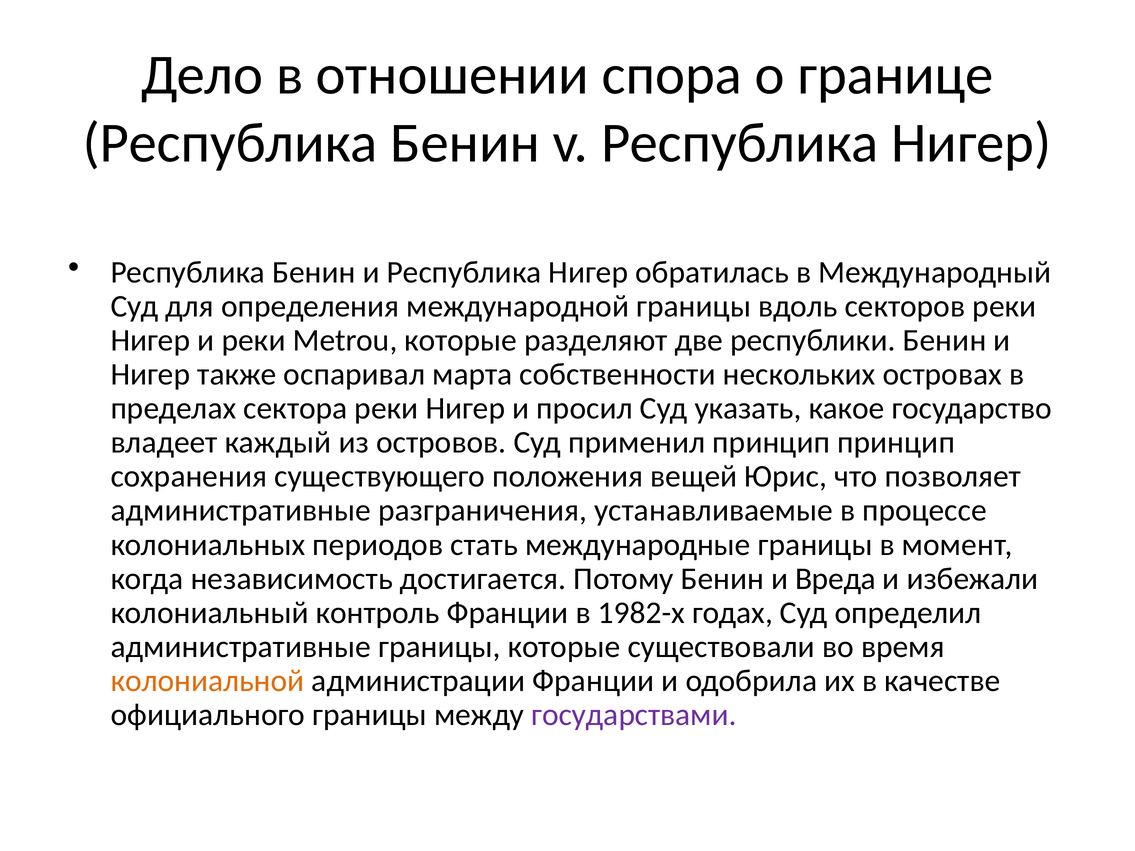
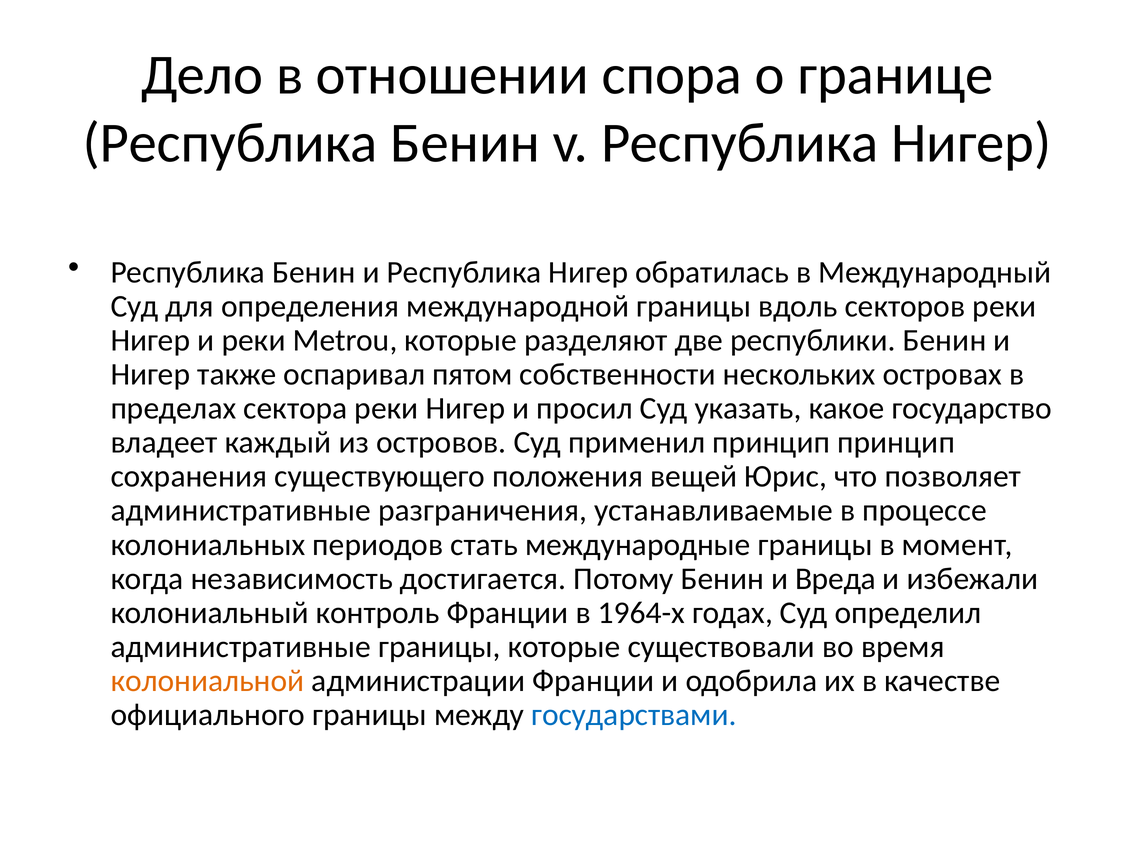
марта: марта -> пятом (472, 375)
1982-х: 1982-х -> 1964-х (642, 613)
государствами colour: purple -> blue (634, 715)
